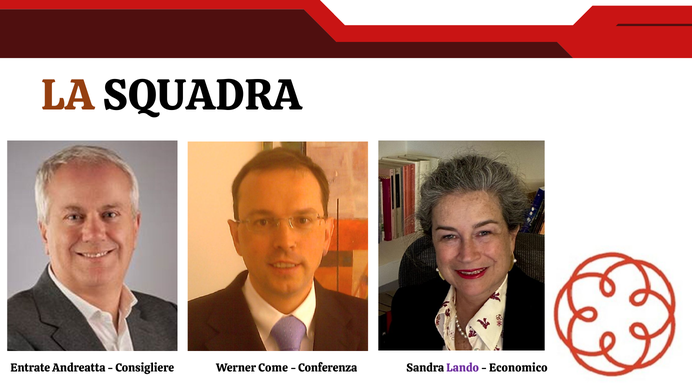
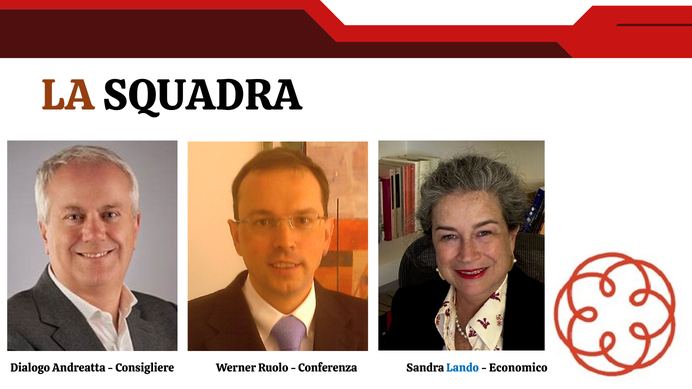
Entrate: Entrate -> Dialogo (30, 368)
Come: Come -> Ruolo (273, 368)
Lando colour: purple -> blue (463, 368)
